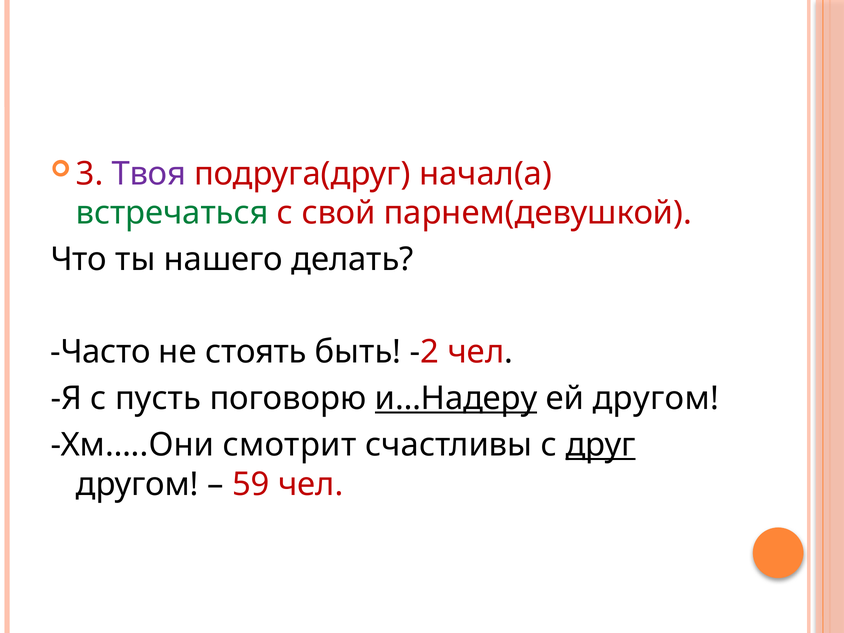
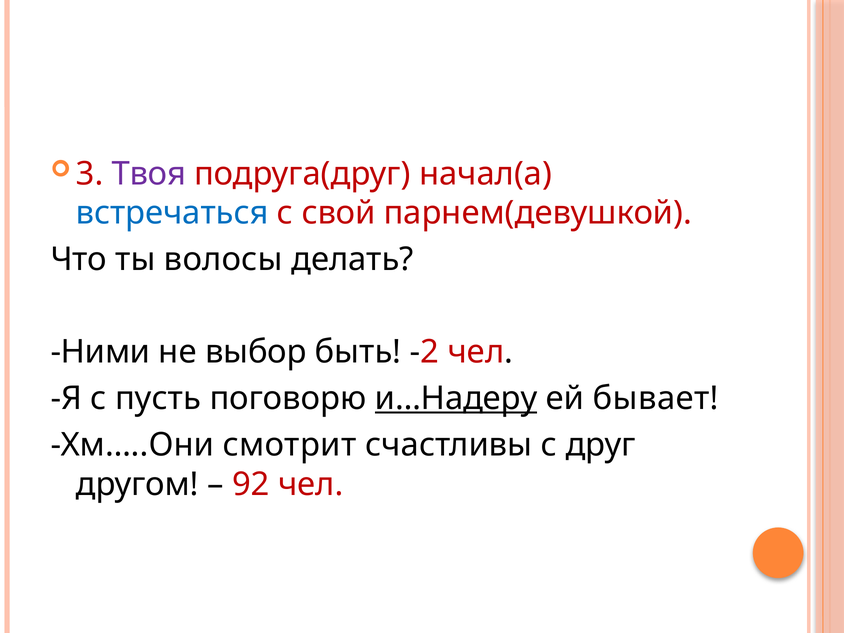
встречаться colour: green -> blue (172, 213)
нашего: нашего -> волосы (223, 259)
Часто: Часто -> Ними (100, 352)
стоять: стоять -> выбор (256, 352)
ей другом: другом -> бывает (656, 399)
друг underline: present -> none (601, 445)
59: 59 -> 92 (251, 484)
